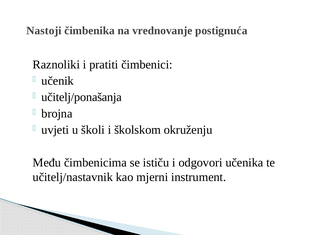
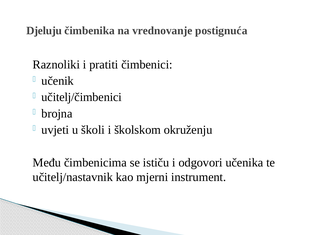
Nastoji: Nastoji -> Djeluju (44, 31)
učitelj/ponašanja: učitelj/ponašanja -> učitelj/čimbenici (82, 97)
